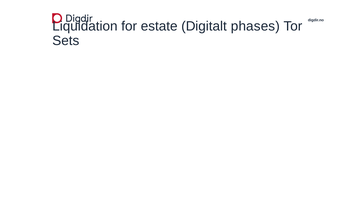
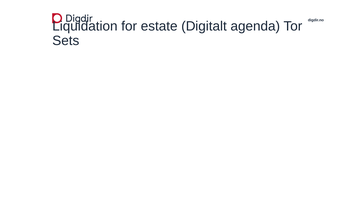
phases: phases -> agenda (255, 26)
